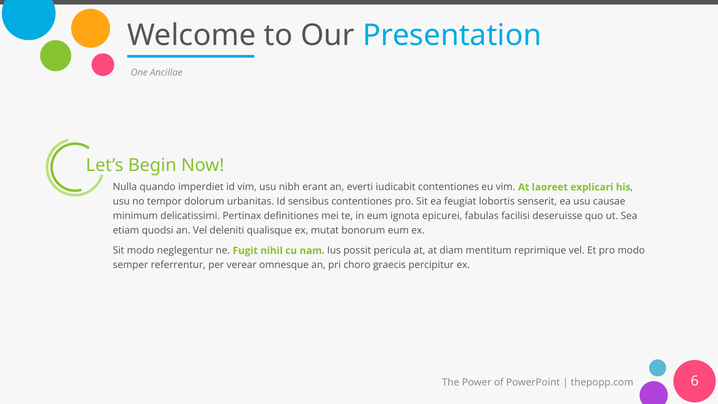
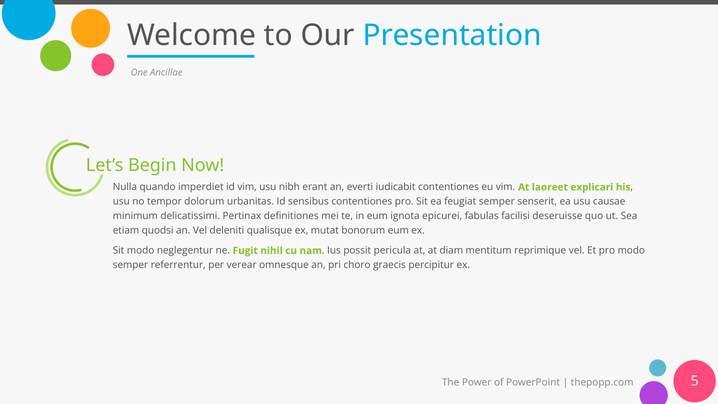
feugiat lobortis: lobortis -> semper (497, 201)
6: 6 -> 5 (695, 381)
